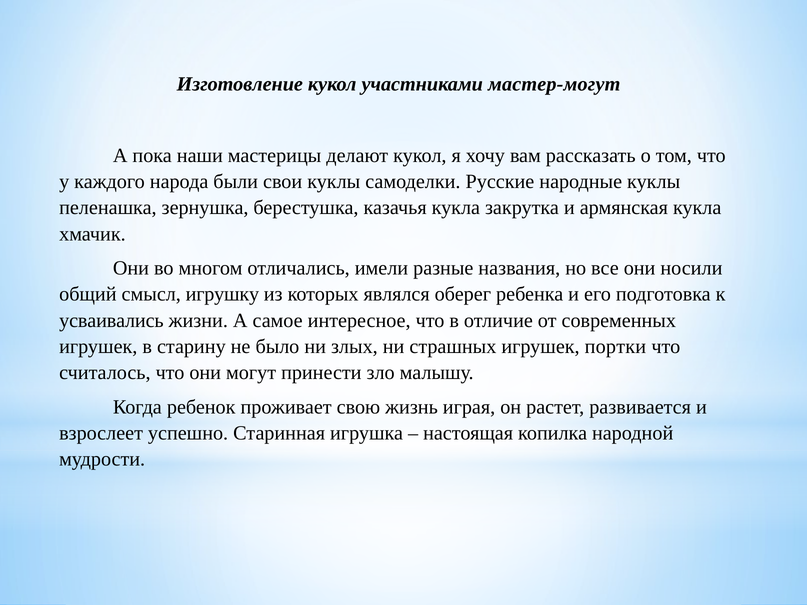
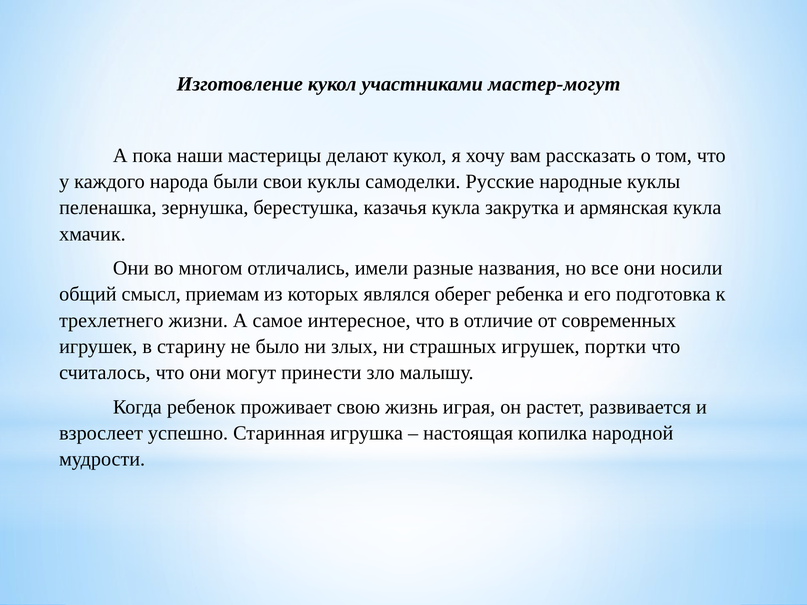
игрушку: игрушку -> приемам (222, 294)
усваивались: усваивались -> трехлетнего (111, 321)
